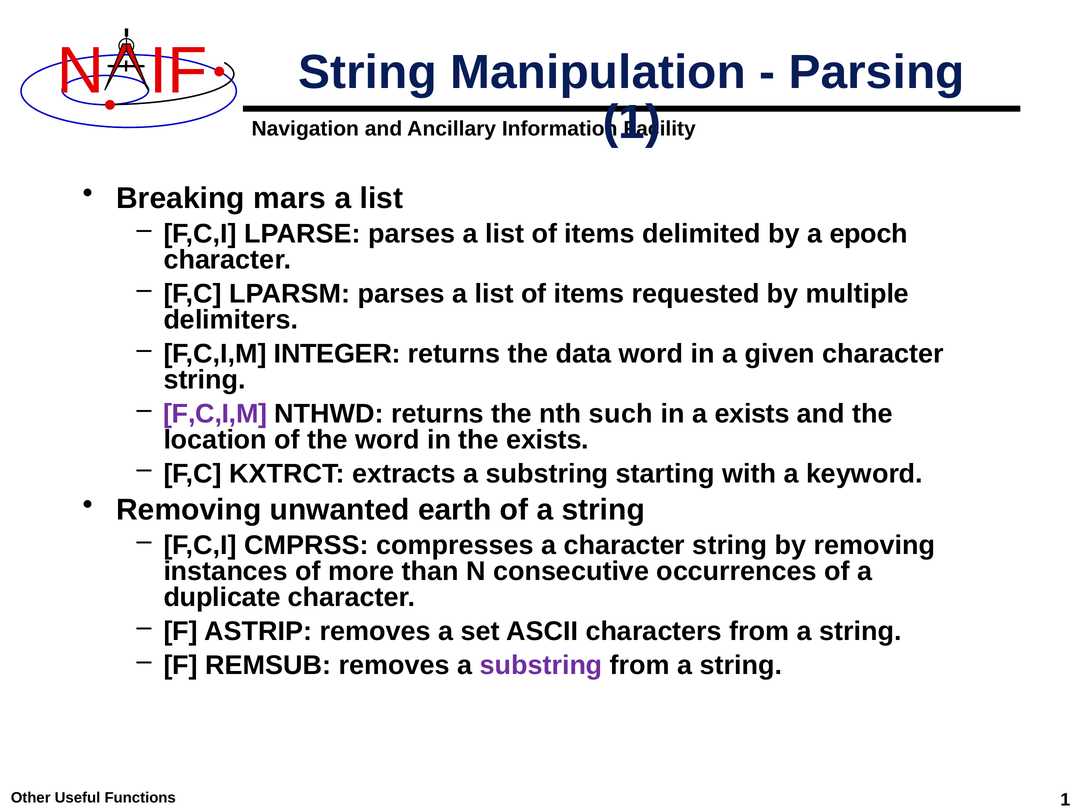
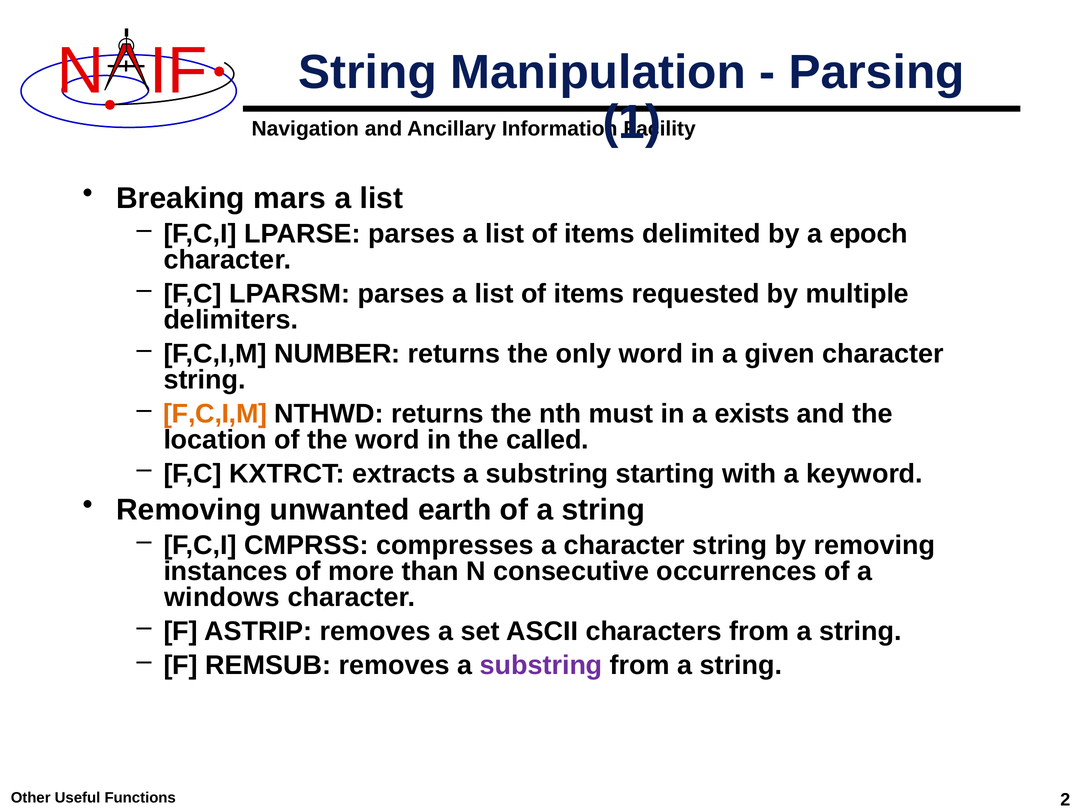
INTEGER: INTEGER -> NUMBER (337, 354)
data: data -> only (584, 354)
F,C,I,M colour: purple -> orange (215, 414)
such: such -> must (621, 414)
the exists: exists -> called (548, 440)
duplicate: duplicate -> windows (222, 597)
Functions 1: 1 -> 2 (1065, 800)
